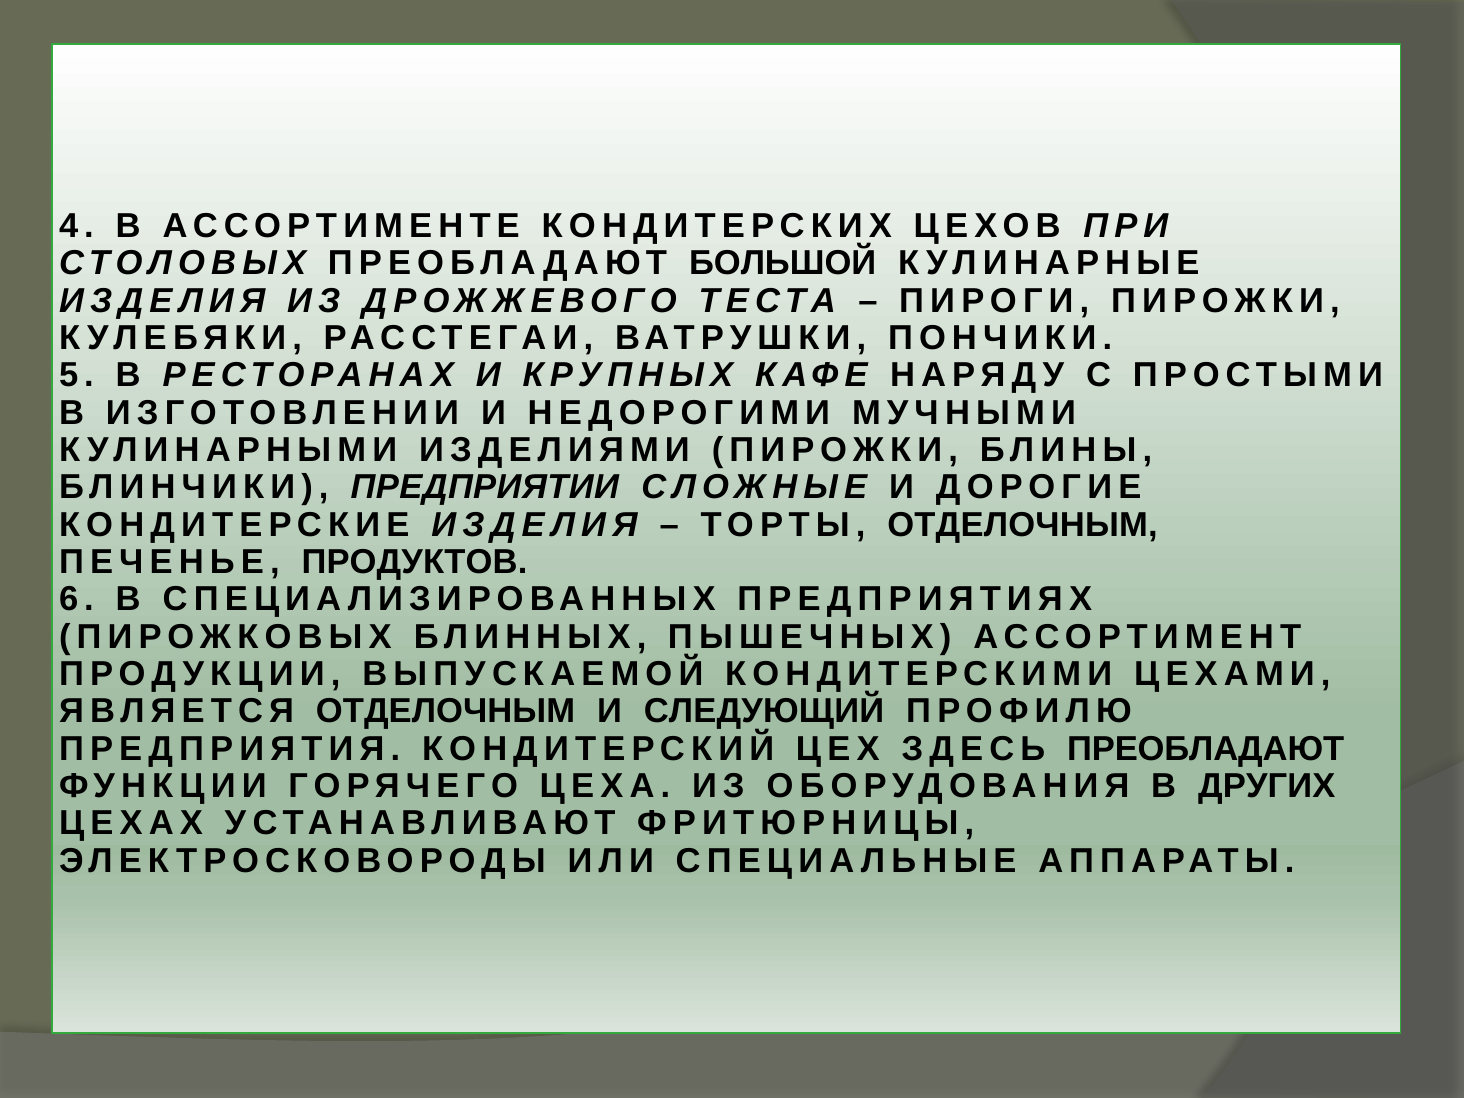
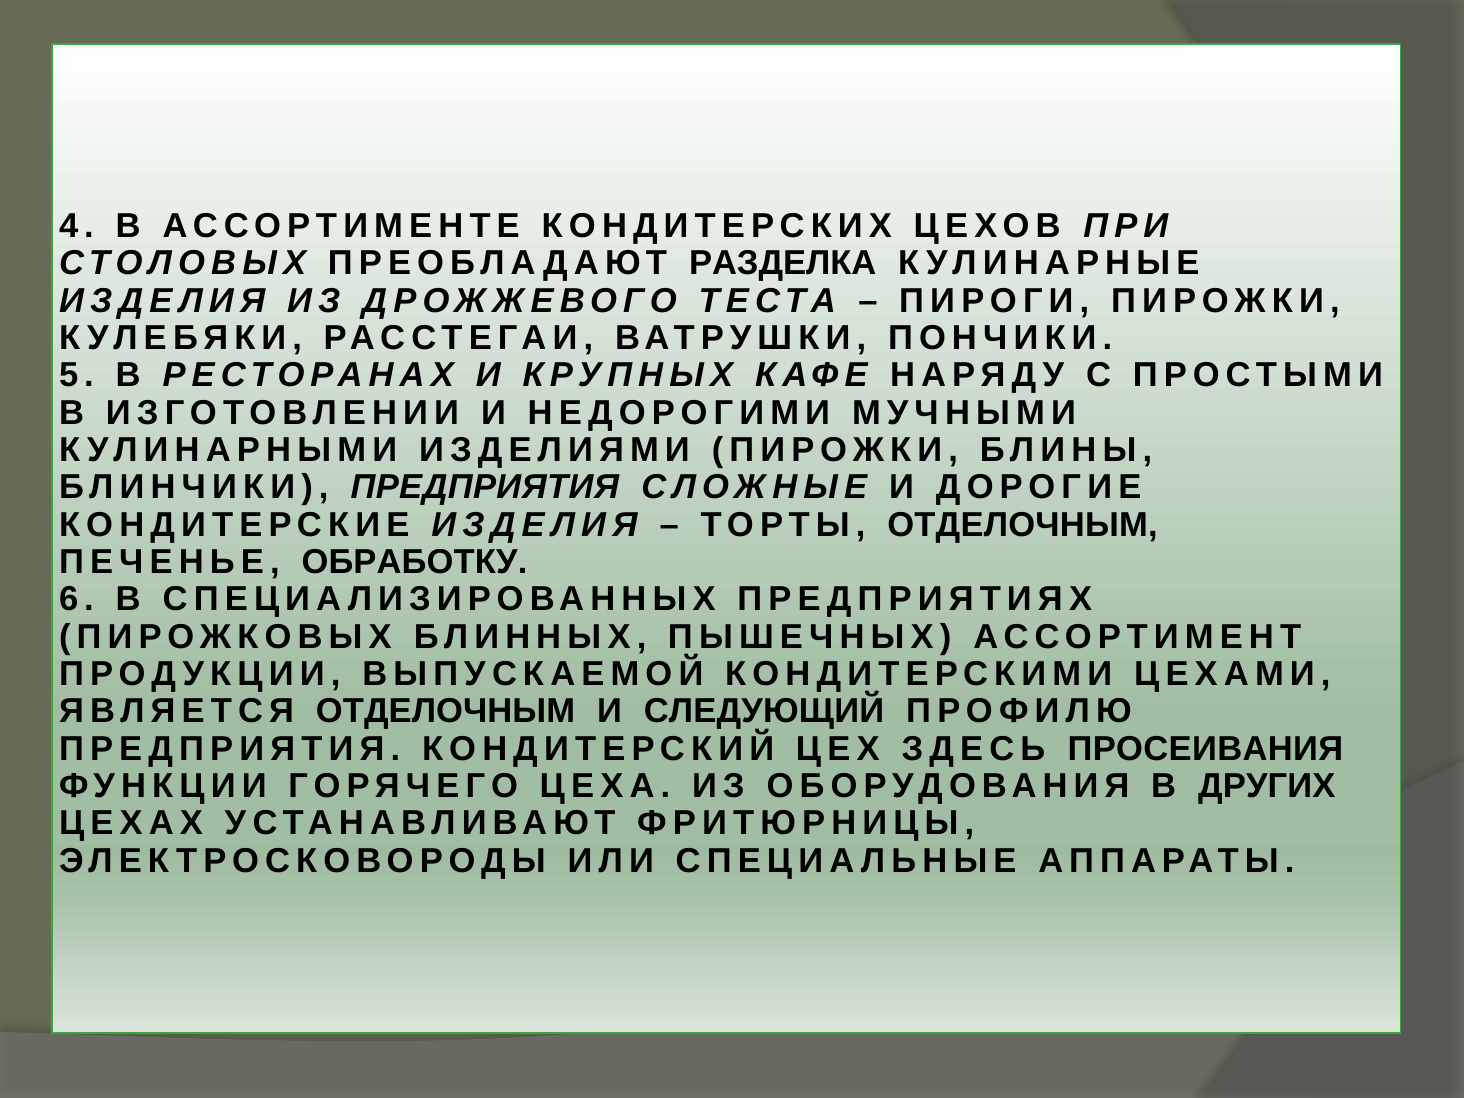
БОЛЬШОЙ: БОЛЬШОЙ -> РАЗДЕЛКА (783, 263)
БЛИНЧИКИ ПРЕДПРИЯТИИ: ПРЕДПРИЯТИИ -> ПРЕДПРИЯТИЯ (485, 487)
ПРОДУКТОВ: ПРОДУКТОВ -> ОБРАБОТКУ (414, 562)
ЗДЕСЬ ПРЕОБЛАДАЮТ: ПРЕОБЛАДАЮТ -> ПРОСЕИВАНИЯ (1205, 749)
